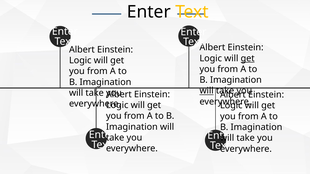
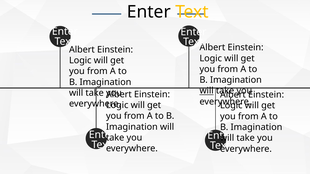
get underline: present -> none (248, 58)
